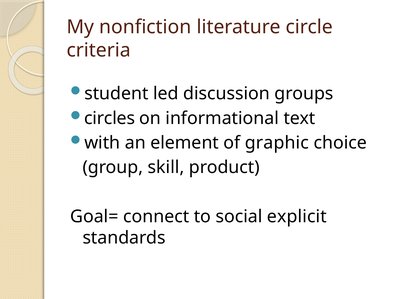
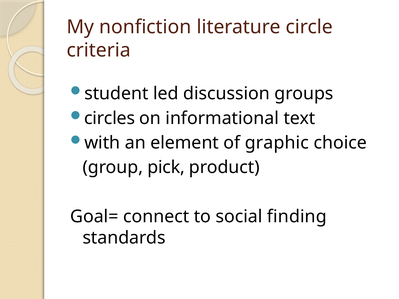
skill: skill -> pick (166, 167)
explicit: explicit -> finding (297, 217)
